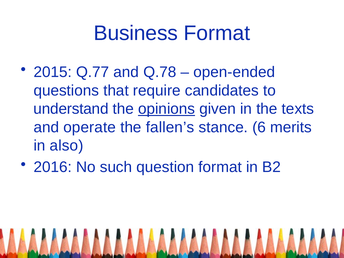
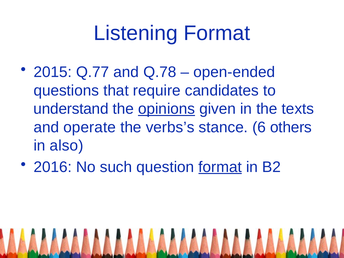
Business: Business -> Listening (136, 33)
fallen’s: fallen’s -> verbs’s (170, 127)
merits: merits -> others (291, 127)
format underline: none -> present (220, 167)
